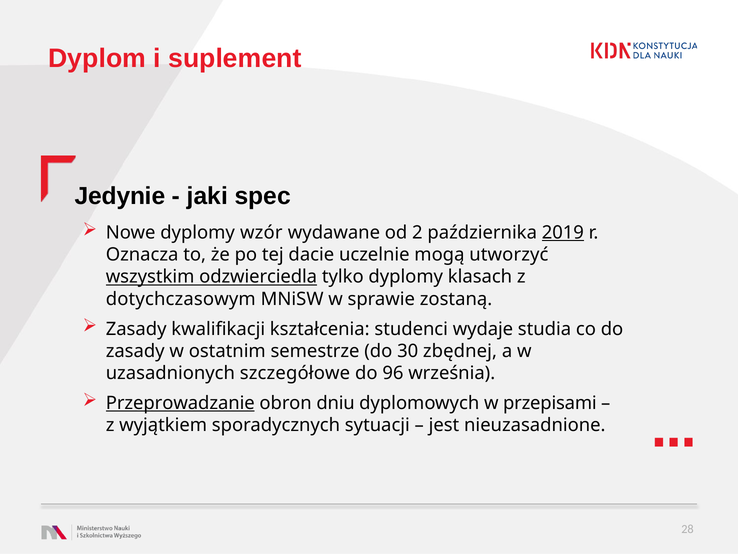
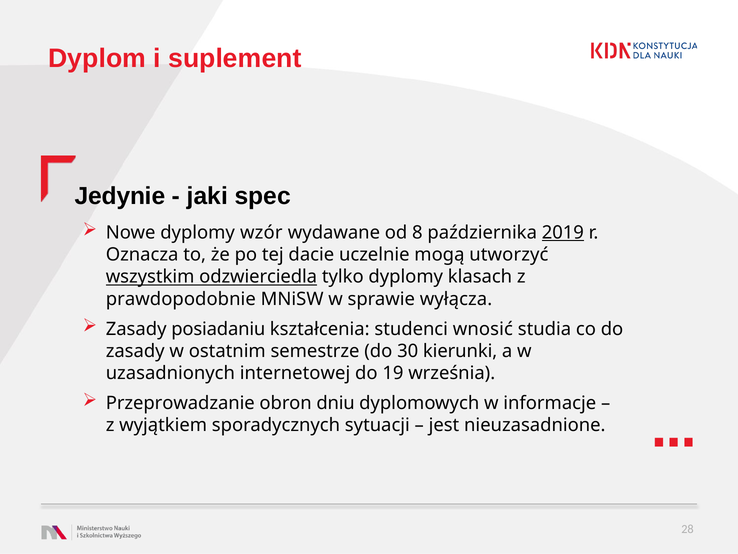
2: 2 -> 8 (417, 232)
dotychczasowym: dotychczasowym -> prawdopodobnie (181, 299)
zostaną: zostaną -> wyłącza (456, 299)
kwalifikacji: kwalifikacji -> posiadaniu (218, 329)
wydaje: wydaje -> wnosić (483, 329)
zbędnej: zbędnej -> kierunki (460, 351)
szczegółowe: szczegółowe -> internetowej (295, 373)
96: 96 -> 19 (393, 373)
Przeprowadzanie underline: present -> none (180, 403)
przepisami: przepisami -> informacje (550, 403)
